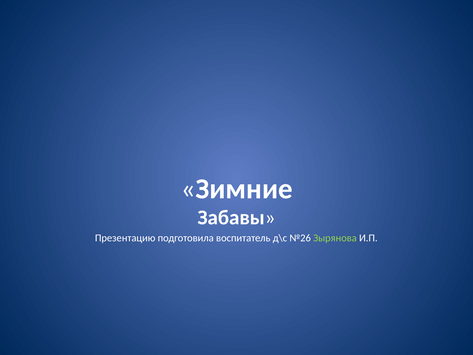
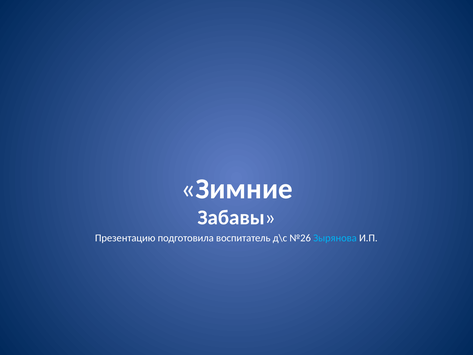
Зырянова colour: light green -> light blue (335, 238)
